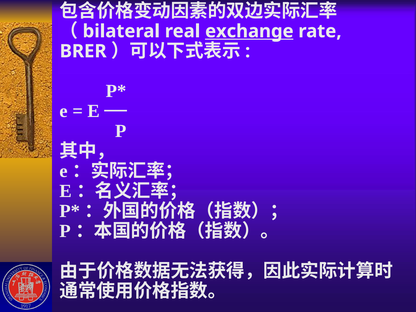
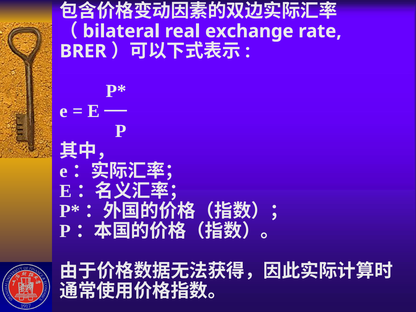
exchange underline: present -> none (249, 31)
